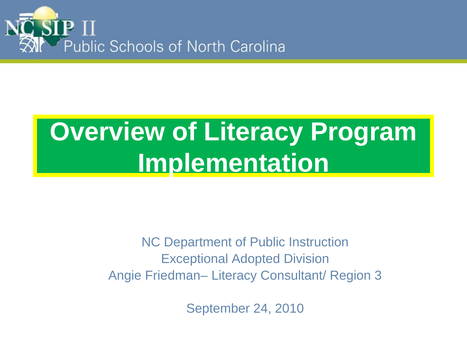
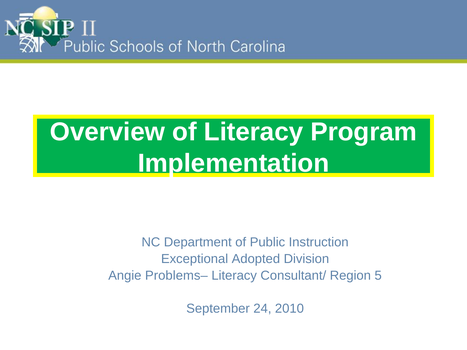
Friedman–: Friedman– -> Problems– (176, 276)
3: 3 -> 5 (378, 276)
